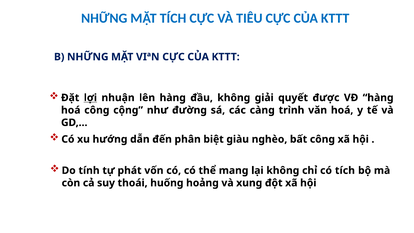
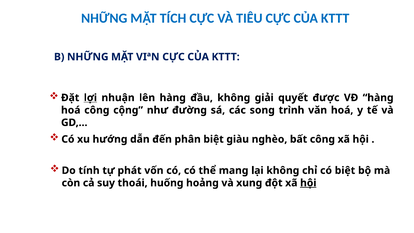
càng: càng -> song (262, 110)
có tích: tích -> biệt (345, 170)
hội underline: none -> present (308, 183)
